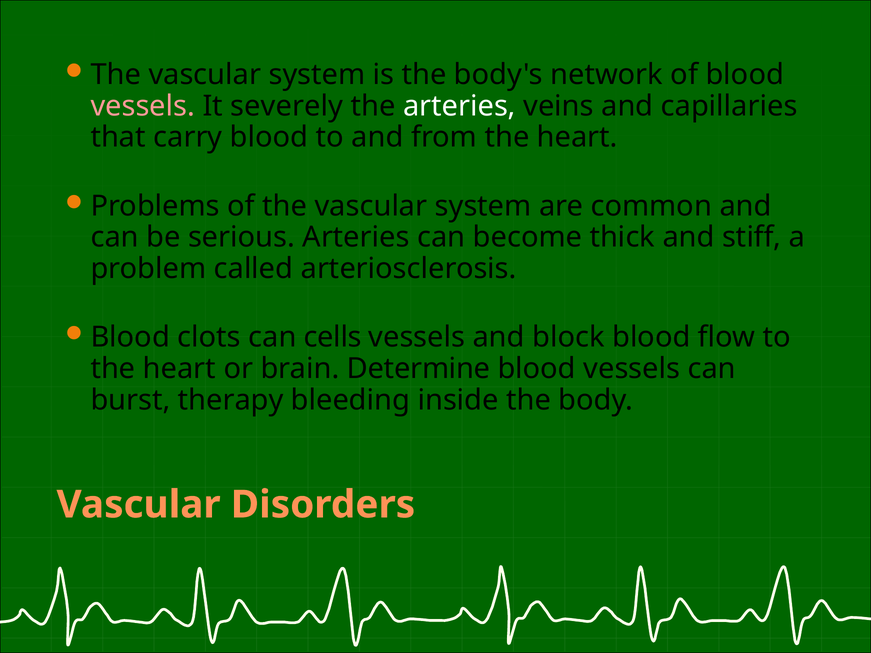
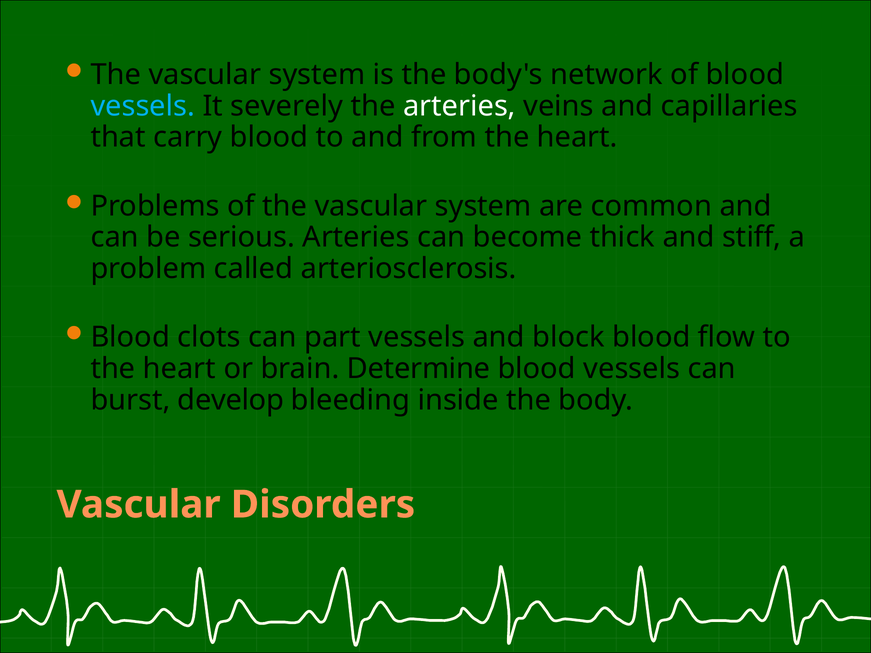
vessels colour: pink -> light blue (143, 106)
cells: cells -> part (333, 338)
therapy: therapy -> develop (231, 400)
